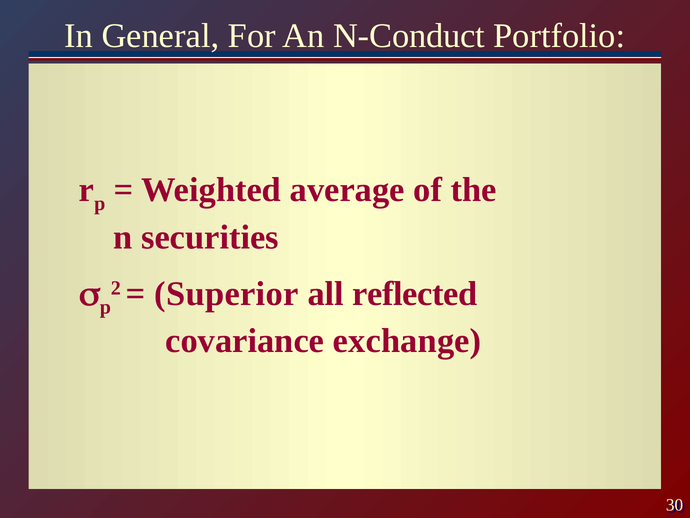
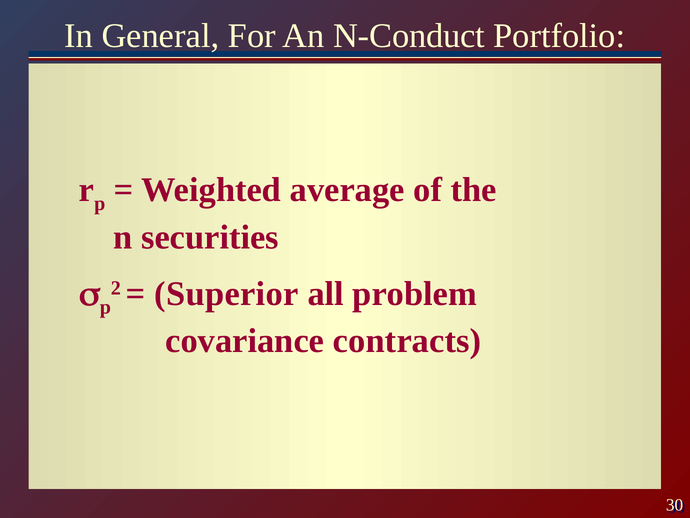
reflected: reflected -> problem (415, 293)
exchange: exchange -> contracts (407, 340)
